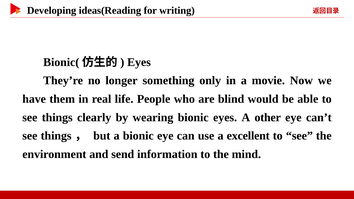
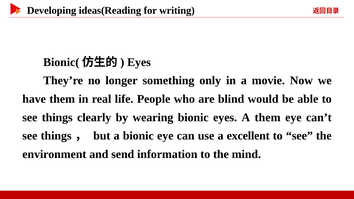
A other: other -> them (268, 117)
